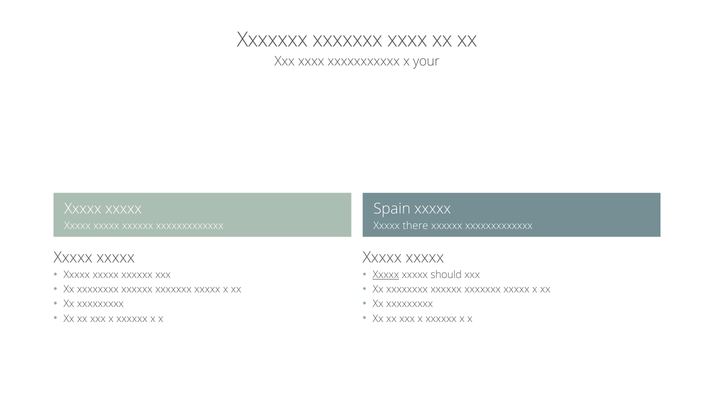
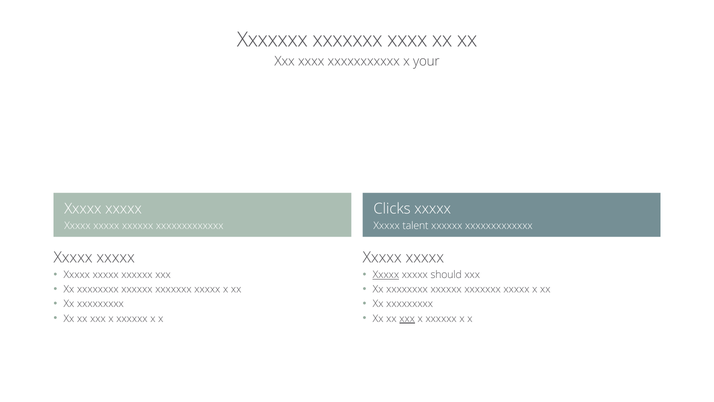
Spain: Spain -> Clicks (392, 209)
there: there -> talent (416, 226)
xxx underline: none -> present (407, 318)
